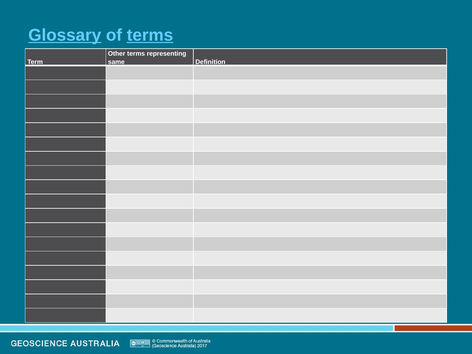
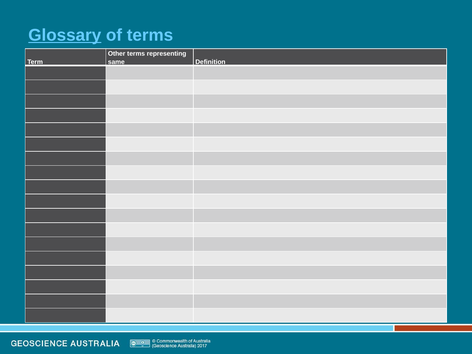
terms underline: present -> none (150, 35)
